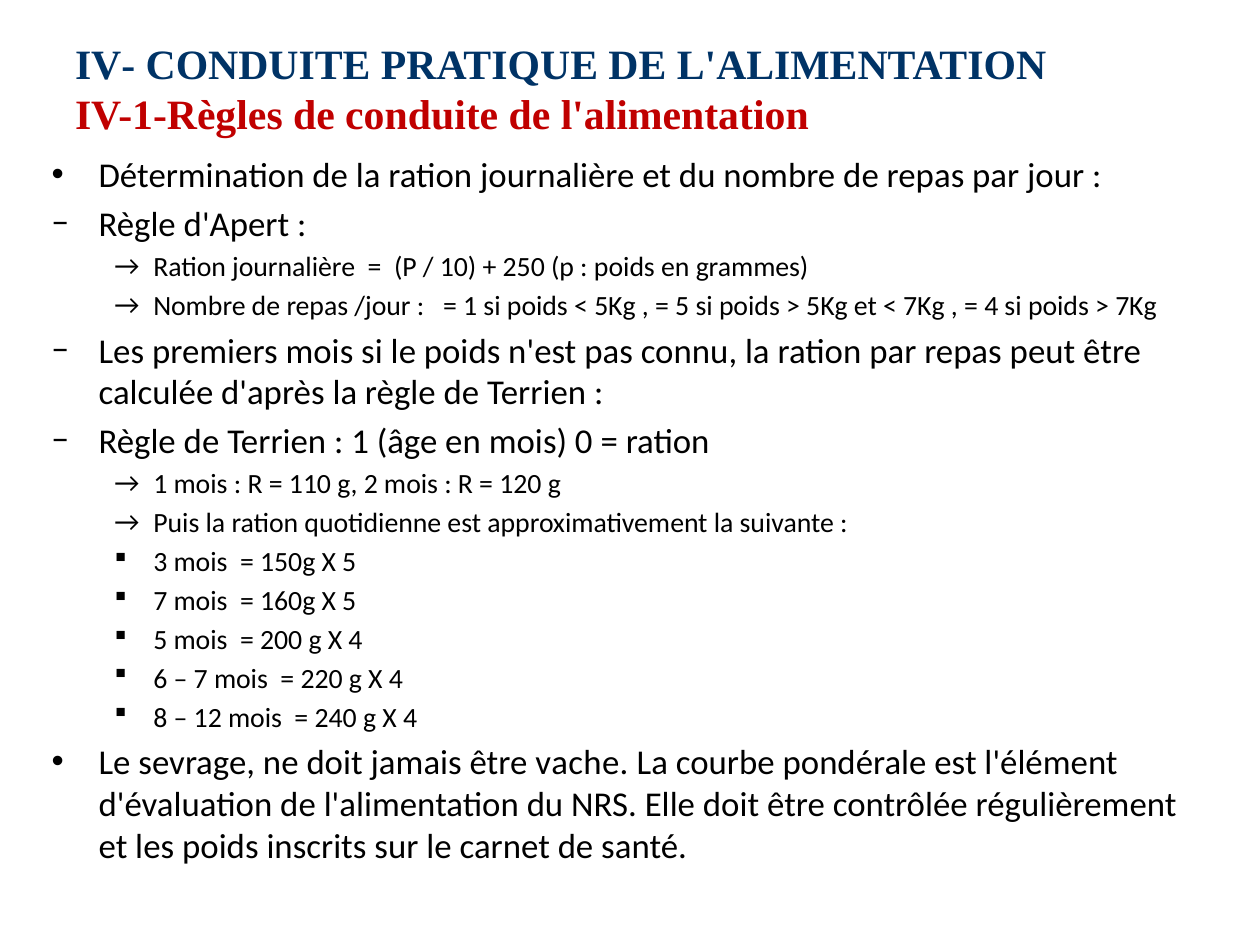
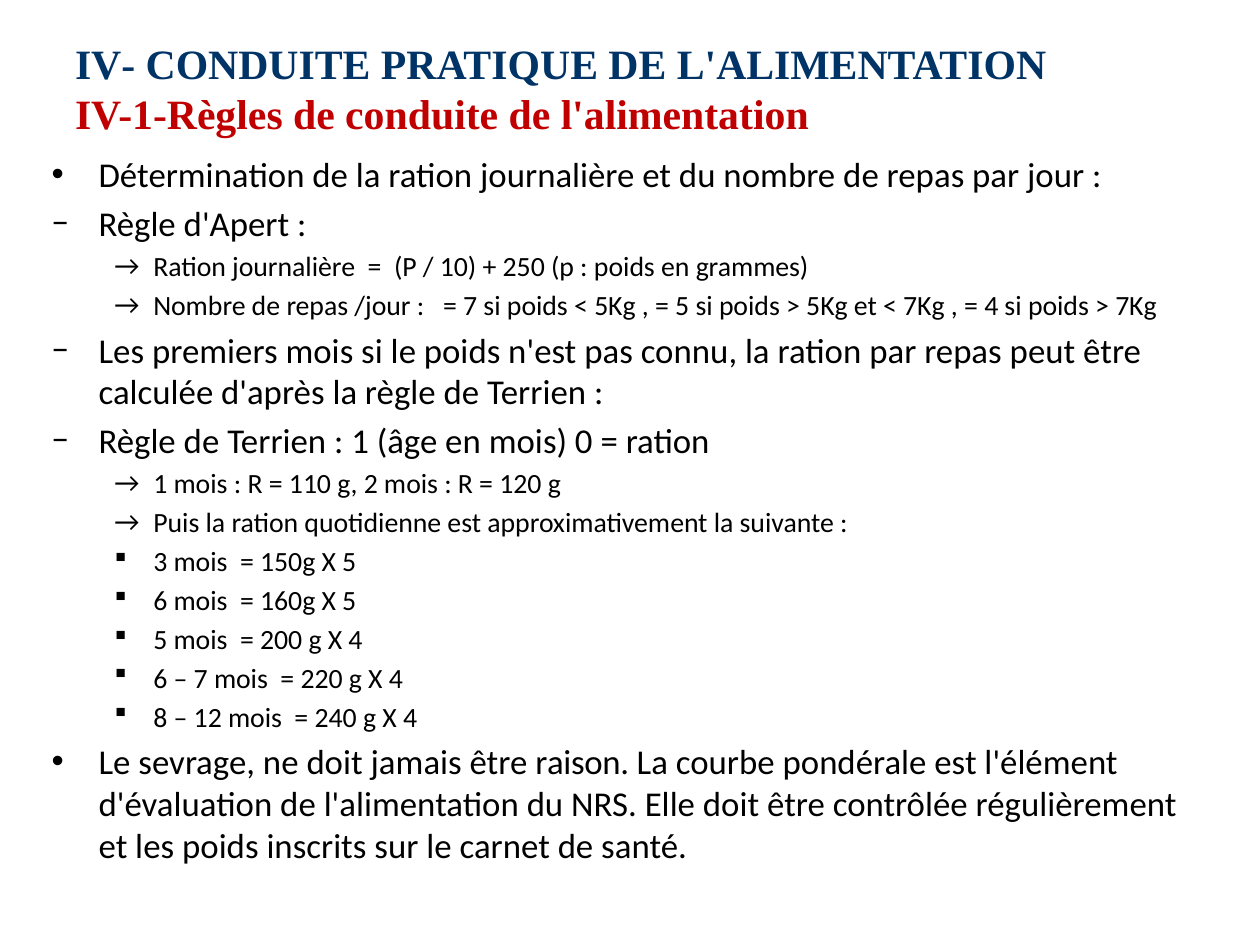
1: 1 -> 7 (470, 307)
7: 7 -> 6 (160, 601)
vache: vache -> raison (582, 763)
